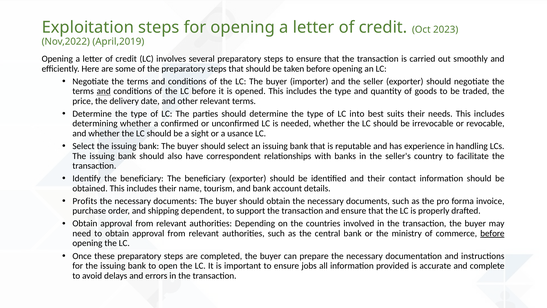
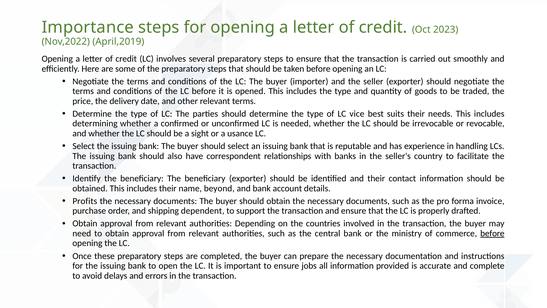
Exploitation: Exploitation -> Importance (88, 27)
and underline: present -> none (104, 91)
into: into -> vice (357, 114)
tourism: tourism -> beyond (219, 188)
